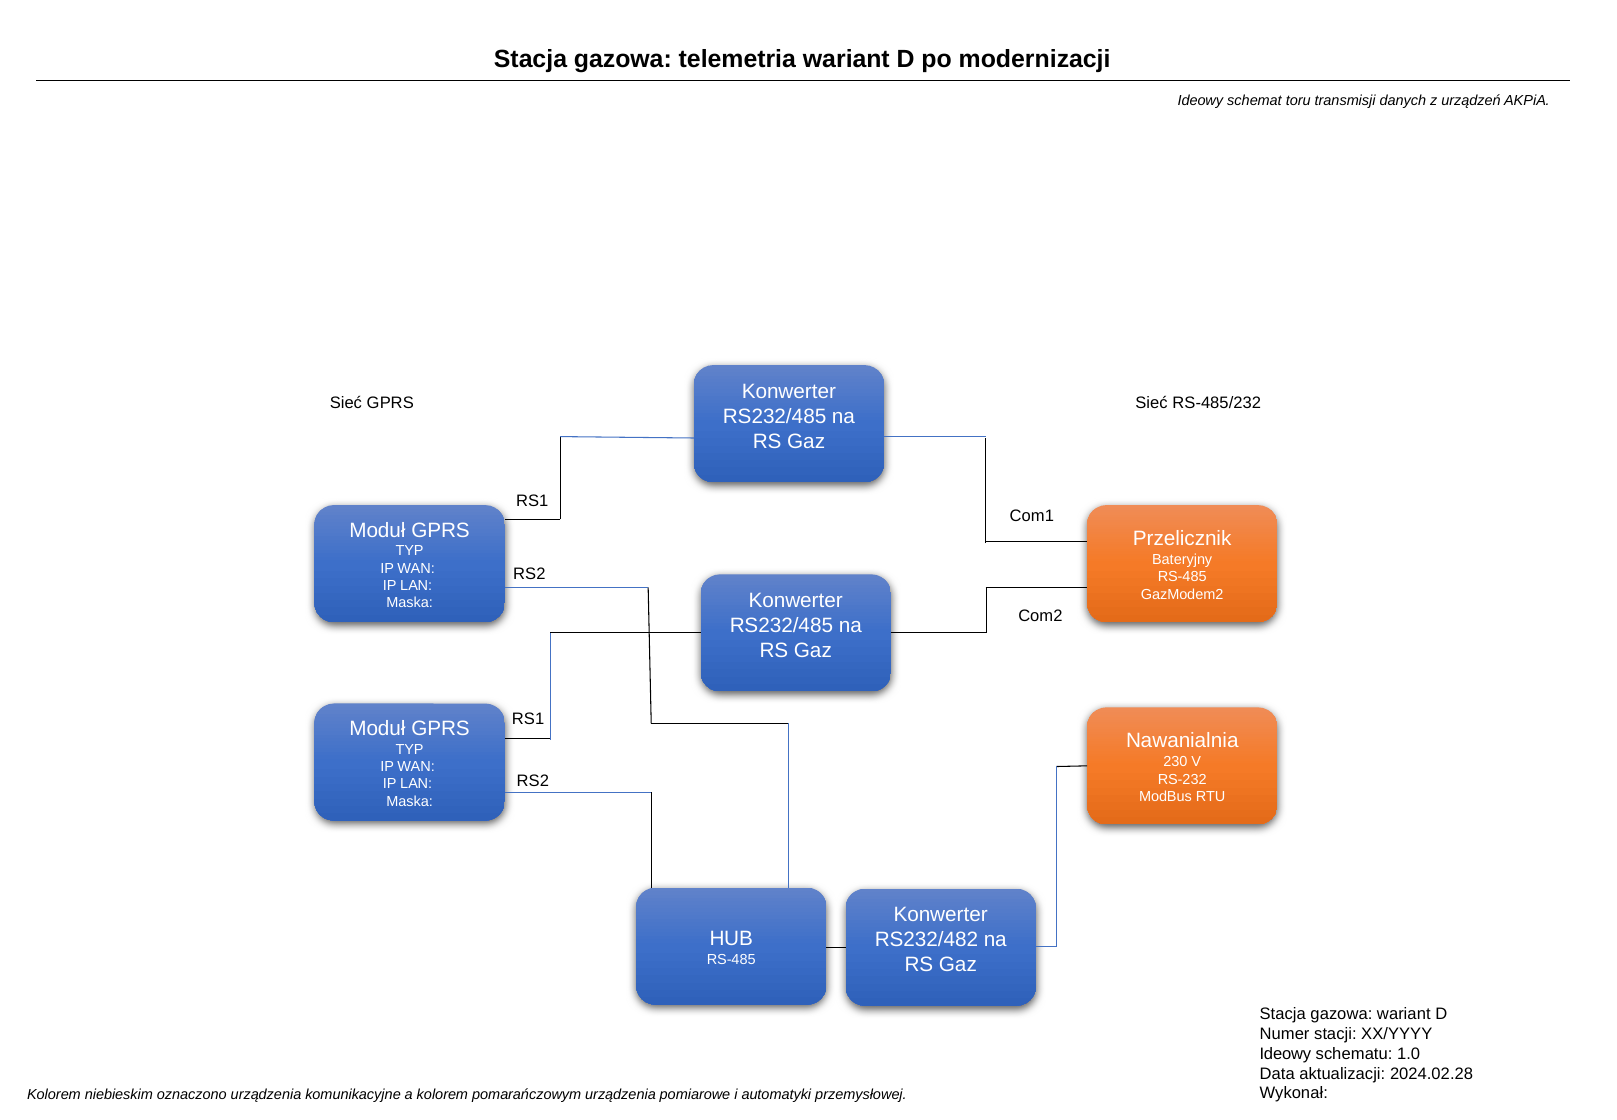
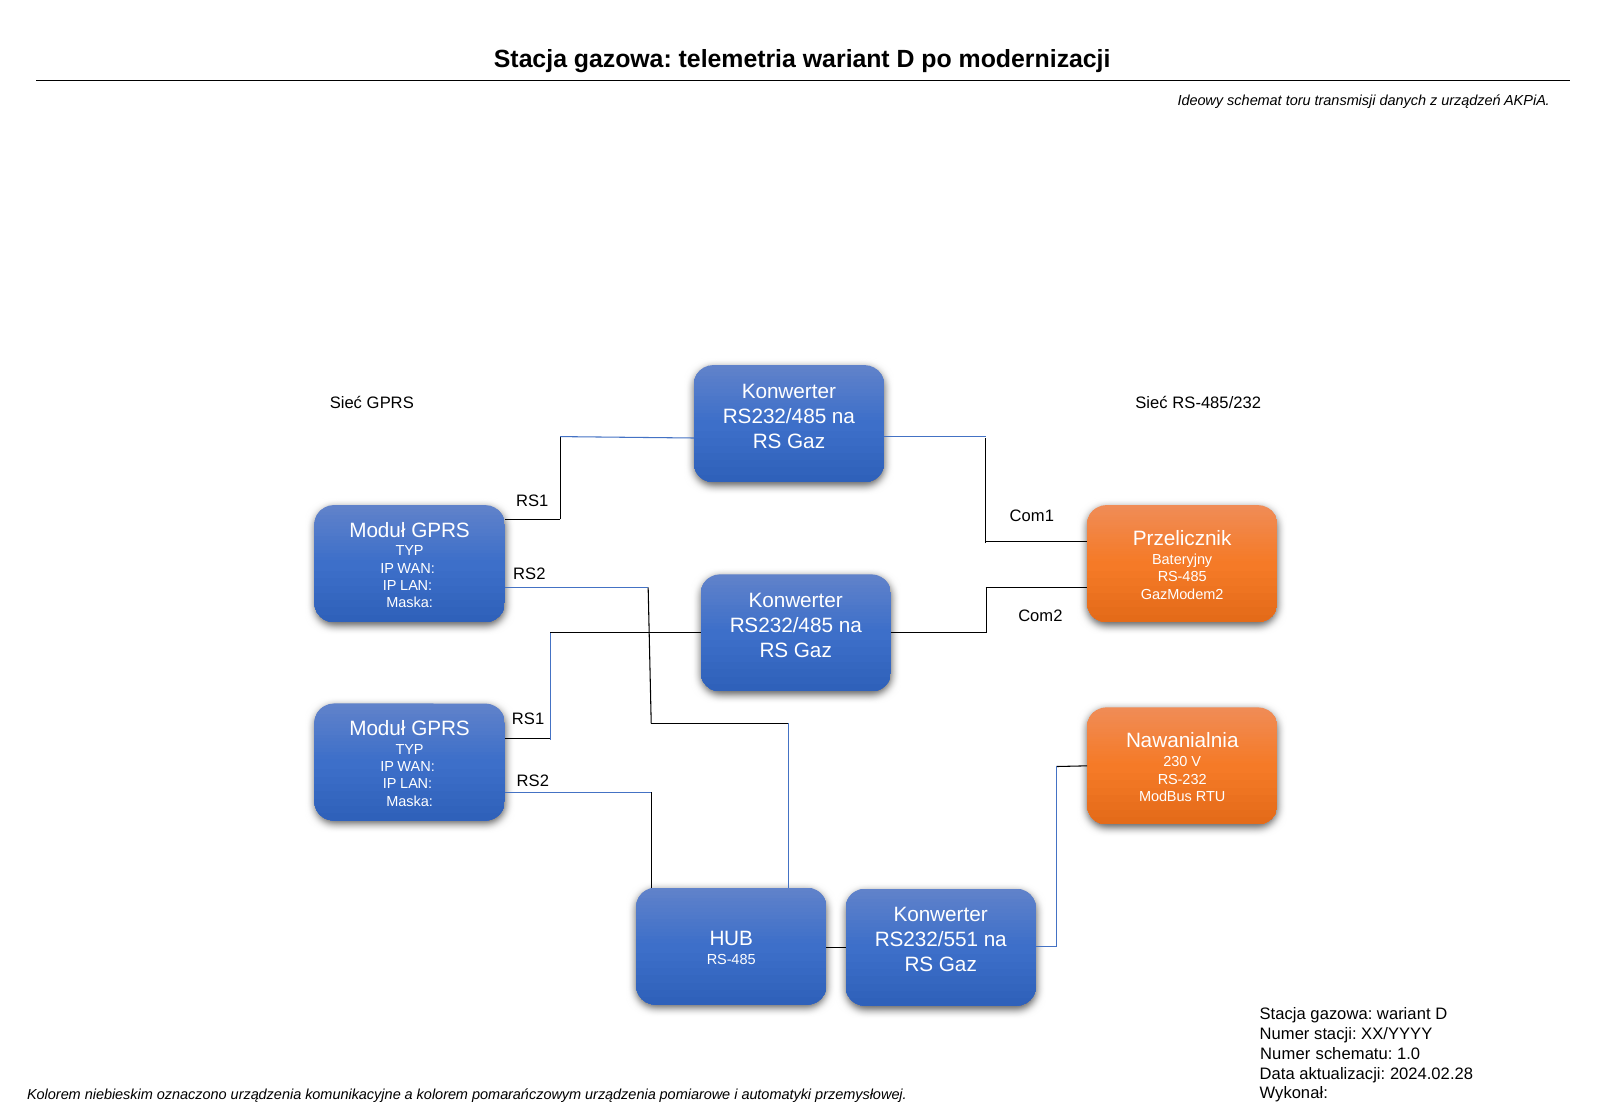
RS232/482: RS232/482 -> RS232/551 (926, 939)
Ideowy: Ideowy -> Numer (1285, 1053)
